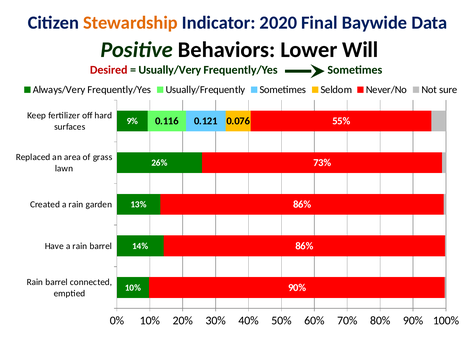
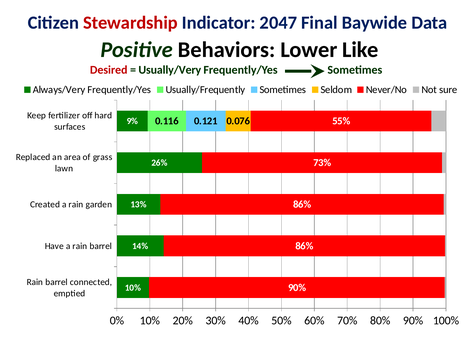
Stewardship colour: orange -> red (130, 23)
2020: 2020 -> 2047 (278, 23)
Will: Will -> Like (360, 50)
